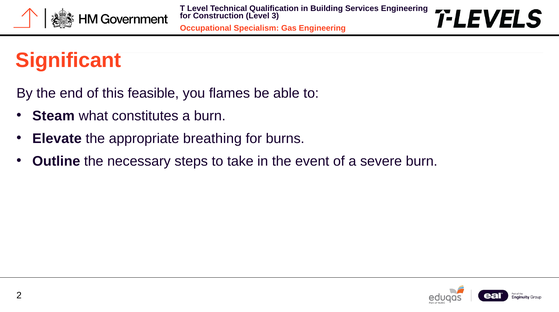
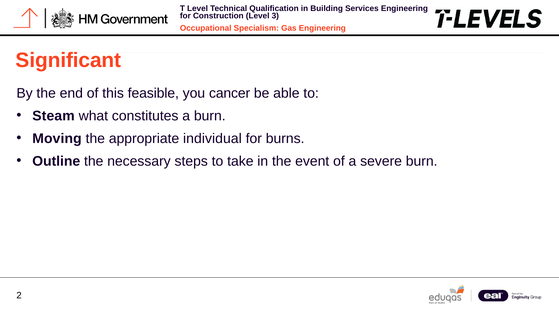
flames: flames -> cancer (230, 93)
Elevate: Elevate -> Moving (57, 139)
breathing: breathing -> individual (212, 139)
